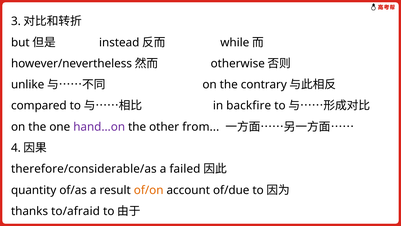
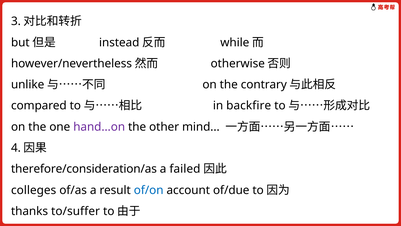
from: from -> mind (201, 127)
therefore/considerable/as: therefore/considerable/as -> therefore/consideration/as (84, 169)
quantity: quantity -> colleges (34, 190)
of/on colour: orange -> blue (149, 190)
to/afraid: to/afraid -> to/suffer (76, 211)
